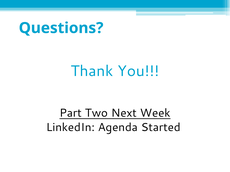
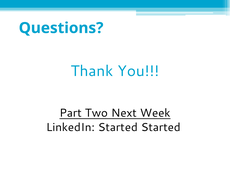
LinkedIn Agenda: Agenda -> Started (118, 128)
